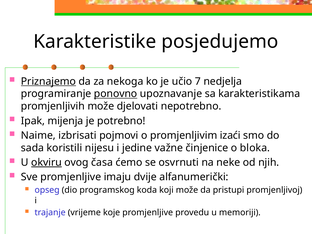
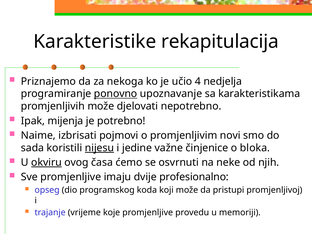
posjedujemo: posjedujemo -> rekapitulacija (220, 42)
Priznajemo underline: present -> none (48, 81)
7: 7 -> 4 (198, 81)
izaći: izaći -> novi (230, 135)
nijesu underline: none -> present (99, 148)
alfanumerički: alfanumerički -> profesionalno (194, 177)
